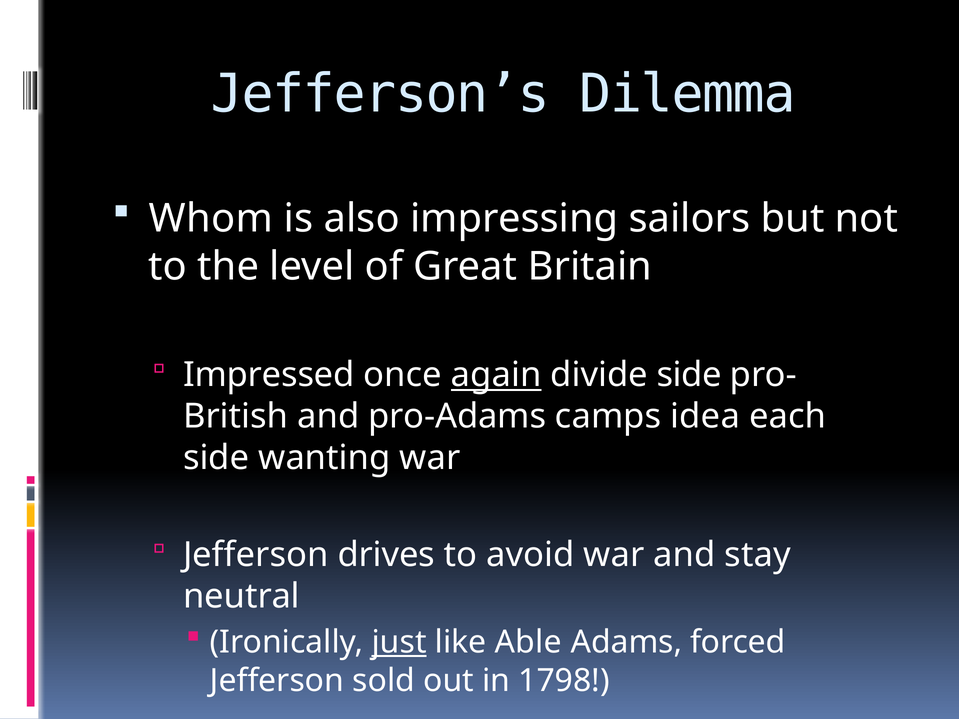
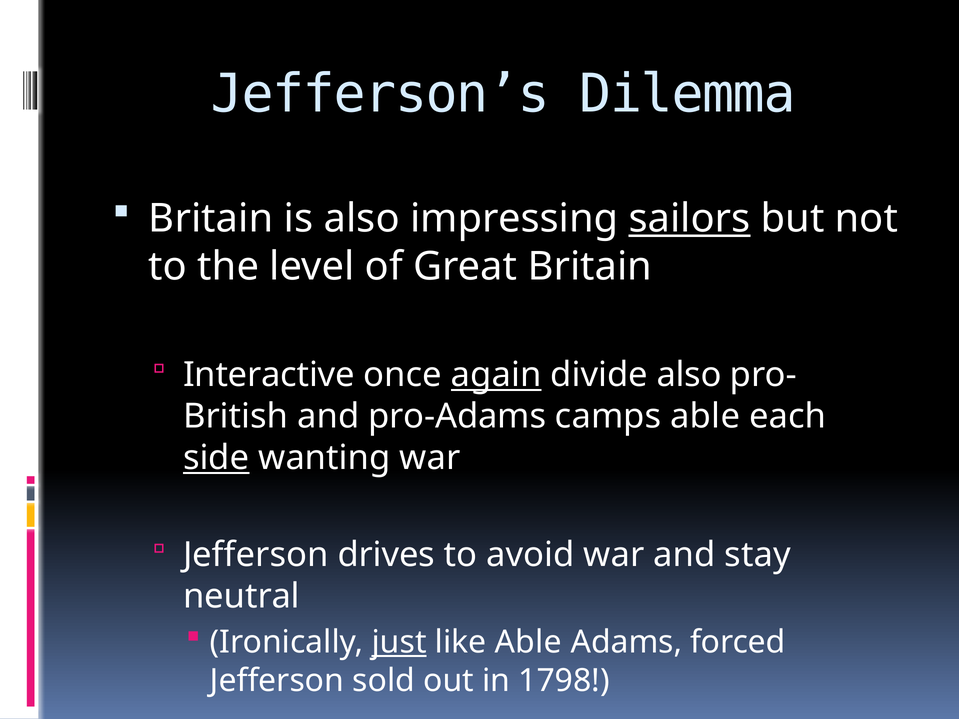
Whom: Whom -> Britain (211, 219)
sailors underline: none -> present (690, 219)
Impressed: Impressed -> Interactive (269, 375)
divide side: side -> also (689, 375)
camps idea: idea -> able (705, 417)
side underline: none -> present (216, 458)
